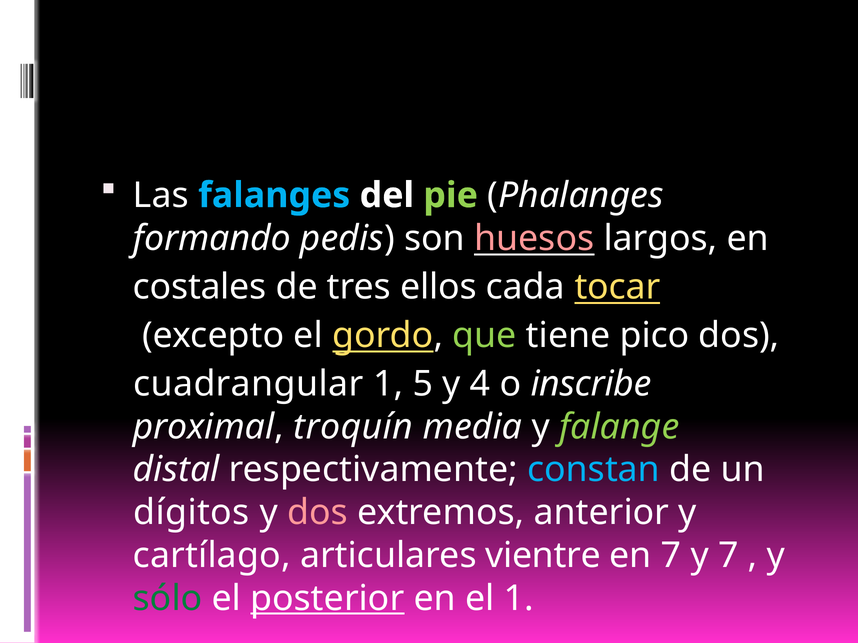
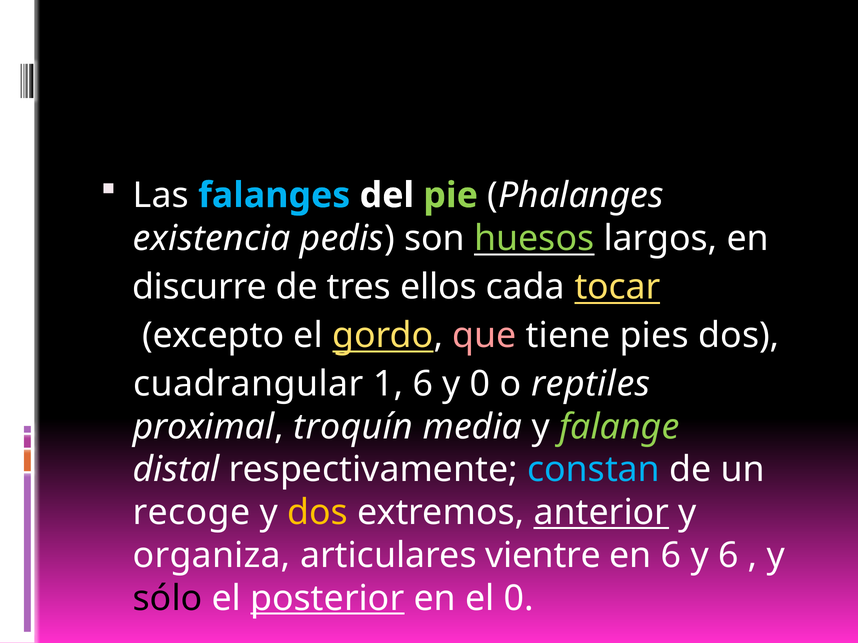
formando: formando -> existencia (212, 238)
huesos colour: pink -> light green (534, 238)
costales: costales -> discurre (200, 287)
que colour: light green -> pink (485, 336)
pico: pico -> pies (654, 336)
1 5: 5 -> 6 (423, 384)
y 4: 4 -> 0 (480, 384)
inscribe: inscribe -> reptiles (591, 384)
dígitos: dígitos -> recoge (192, 513)
dos colour: pink -> yellow (318, 513)
anterior underline: none -> present (601, 513)
cartílago: cartílago -> organiza (212, 556)
en 7: 7 -> 6 (671, 556)
y 7: 7 -> 6 (728, 556)
sólo colour: green -> black (168, 599)
el 1: 1 -> 0 (519, 599)
